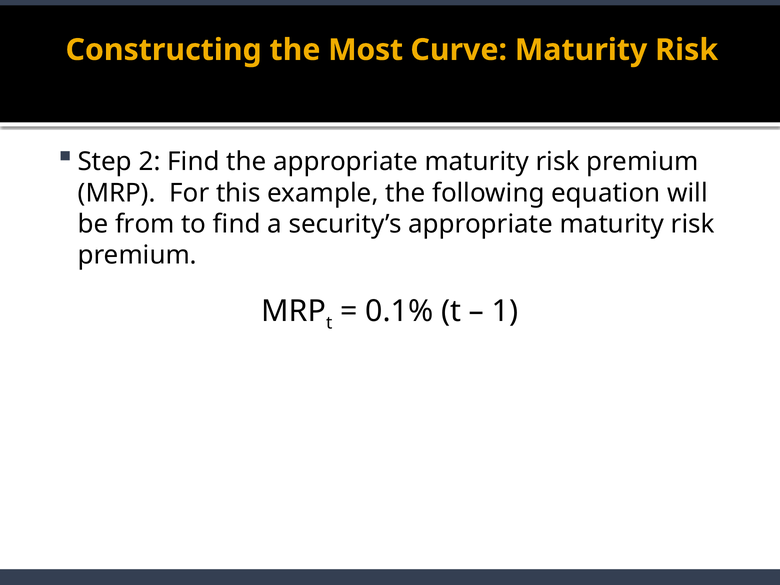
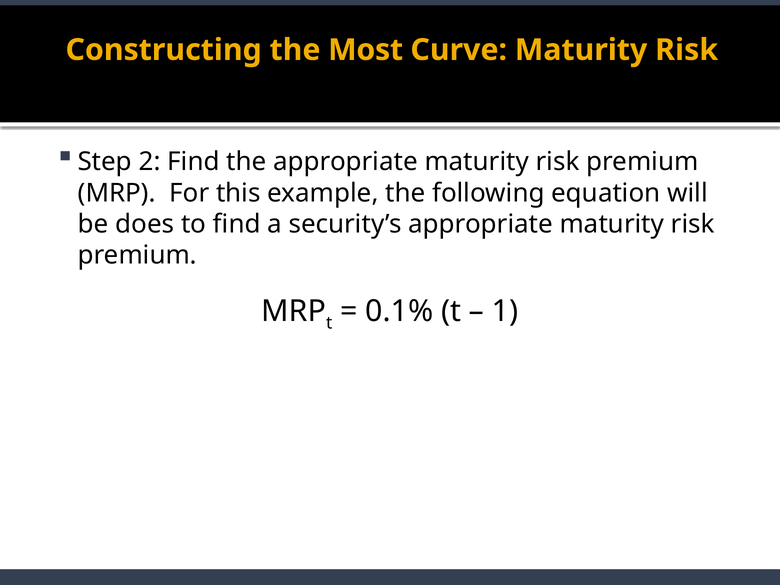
from: from -> does (145, 224)
